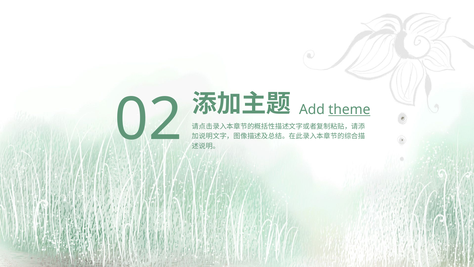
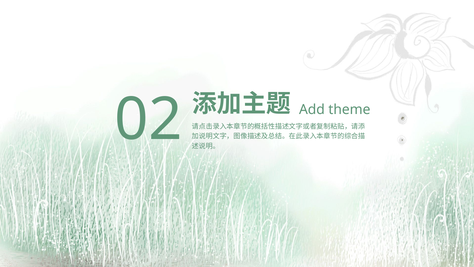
theme underline: present -> none (349, 110)
